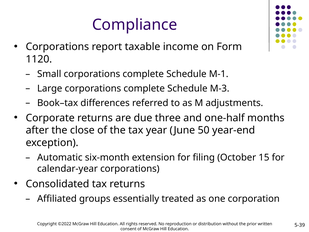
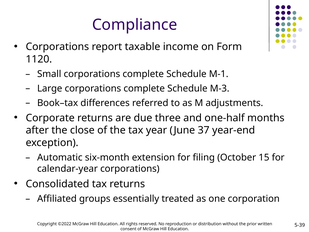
50: 50 -> 37 (204, 130)
